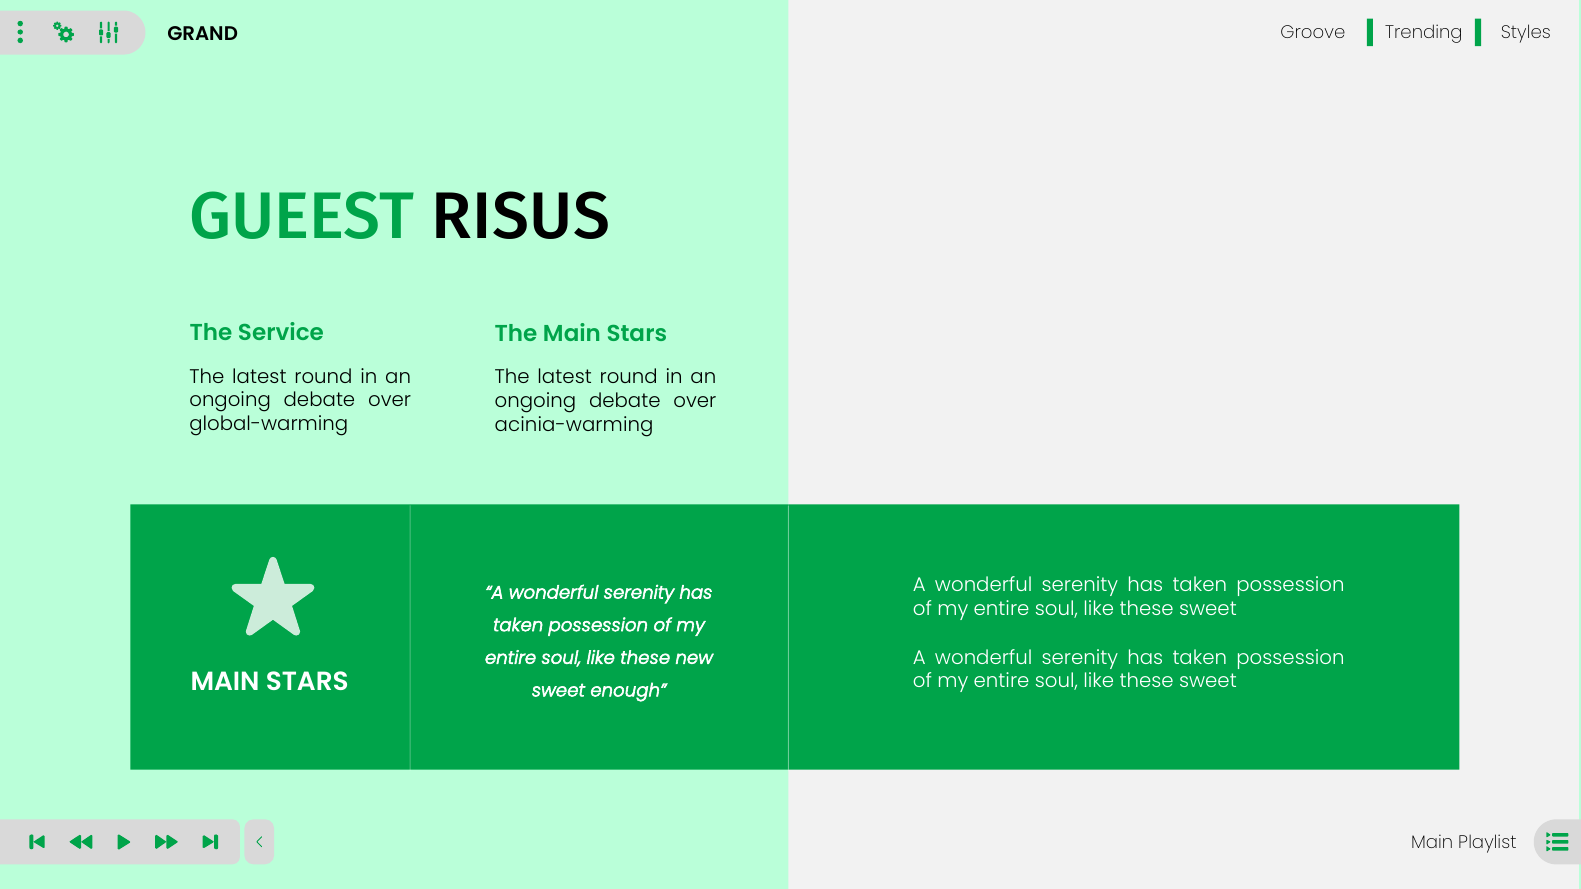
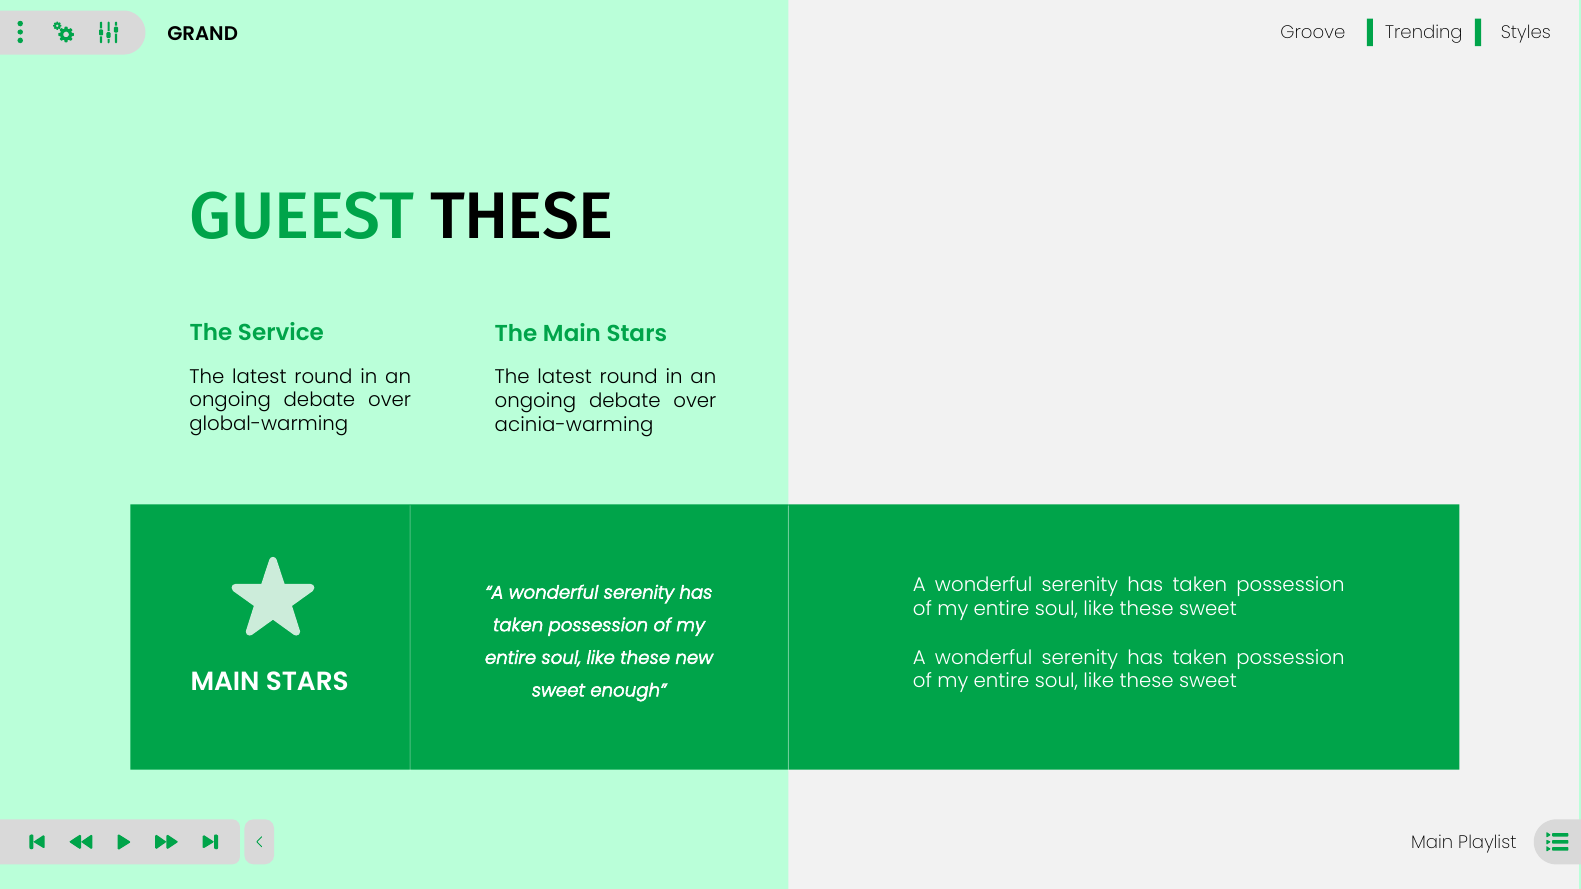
GUEEST RISUS: RISUS -> THESE (522, 216)
